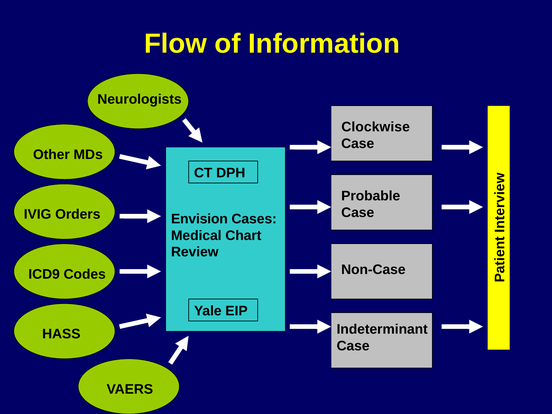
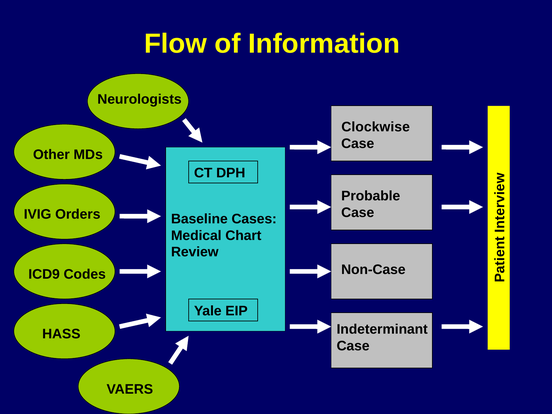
Envision: Envision -> Baseline (199, 219)
